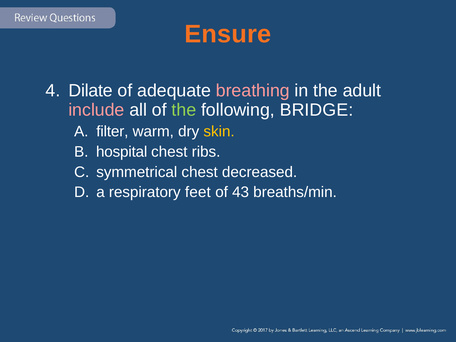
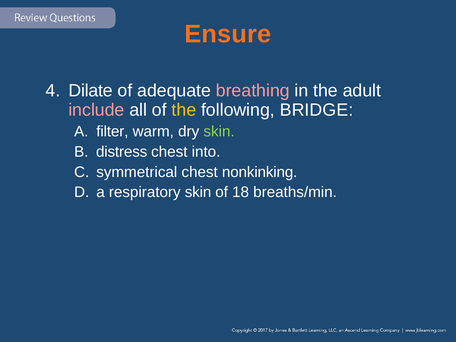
the colour: light green -> yellow (184, 110)
skin colour: yellow -> light green (219, 132)
hospital: hospital -> distress (122, 152)
ribs: ribs -> into (206, 152)
decreased: decreased -> nonkinking (260, 172)
respiratory feet: feet -> skin (198, 192)
43: 43 -> 18 (241, 192)
